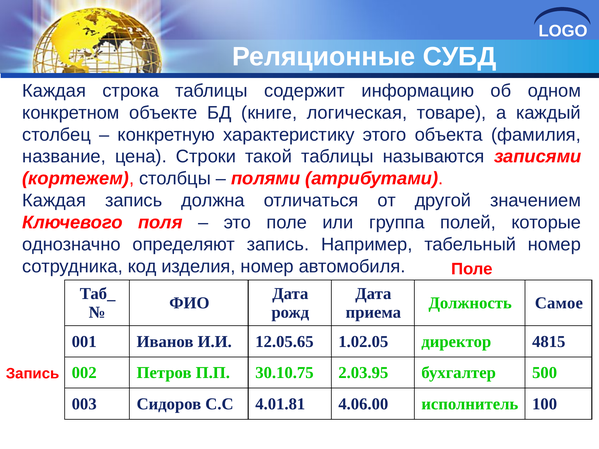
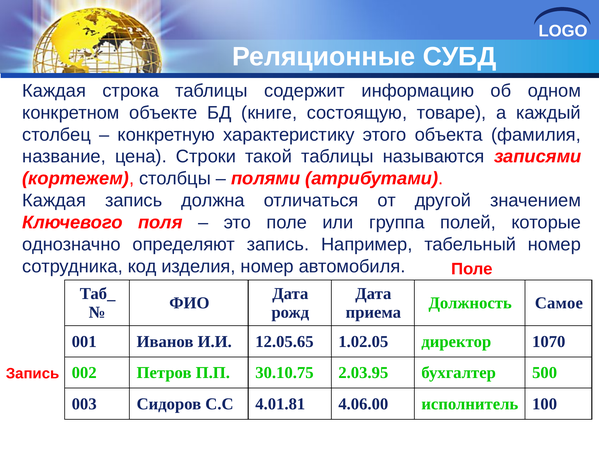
логическая: логическая -> состоящую (357, 113)
4815: 4815 -> 1070 (549, 342)
